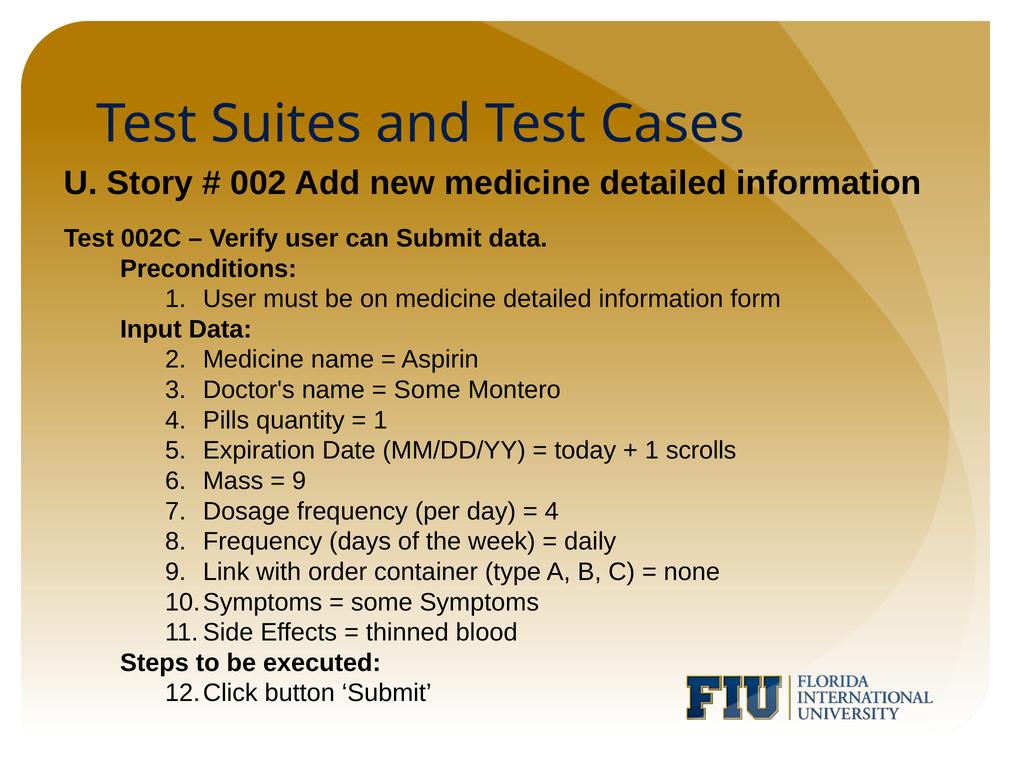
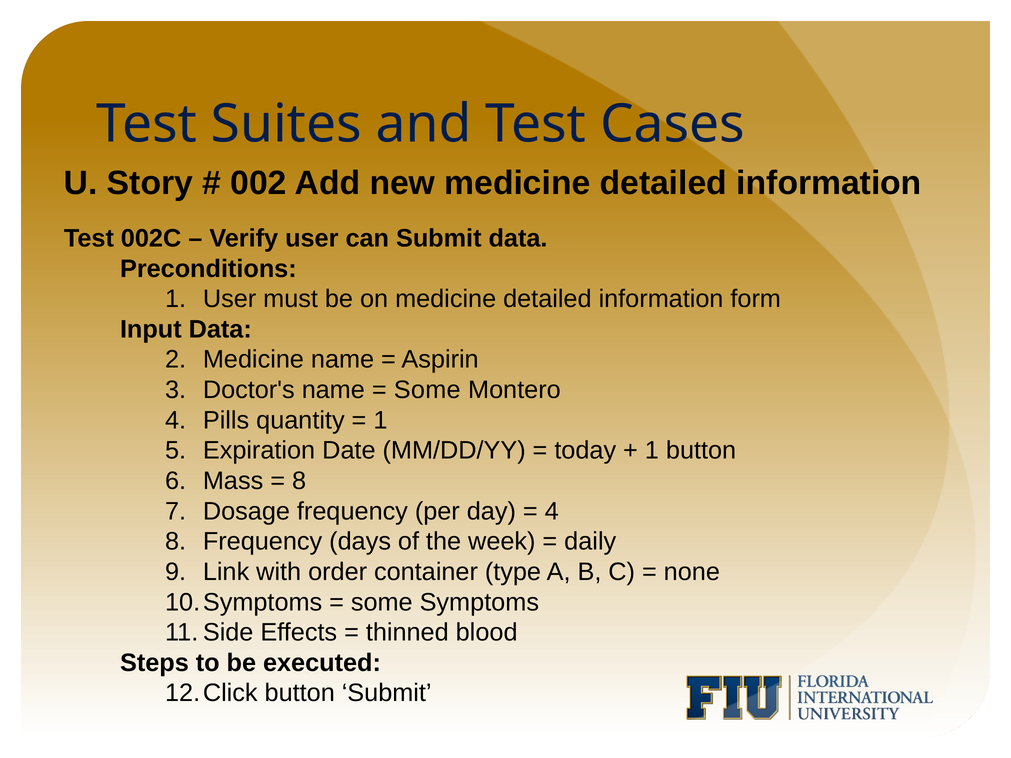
1 scrolls: scrolls -> button (701, 451)
9: 9 -> 8 (299, 481)
